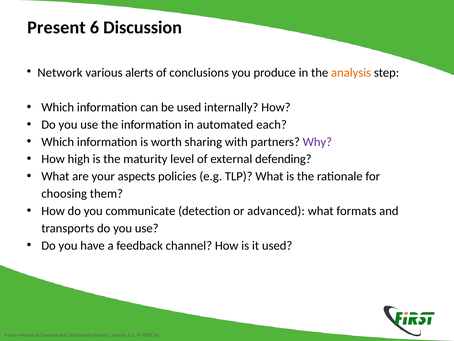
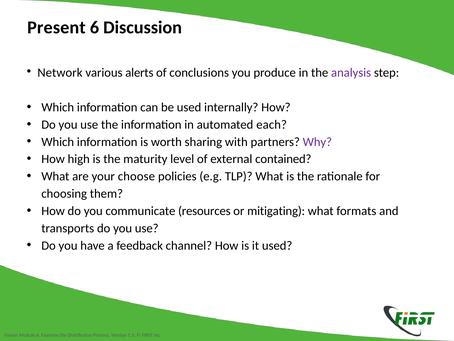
analysis colour: orange -> purple (351, 73)
defending: defending -> contained (283, 159)
aspects: aspects -> choose (136, 176)
detection: detection -> resources (204, 211)
advanced: advanced -> mitigating (276, 211)
